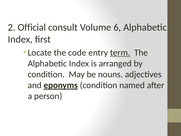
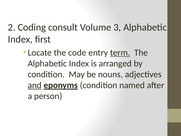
Official: Official -> Coding (32, 27)
6: 6 -> 3 (117, 27)
and underline: none -> present (35, 85)
